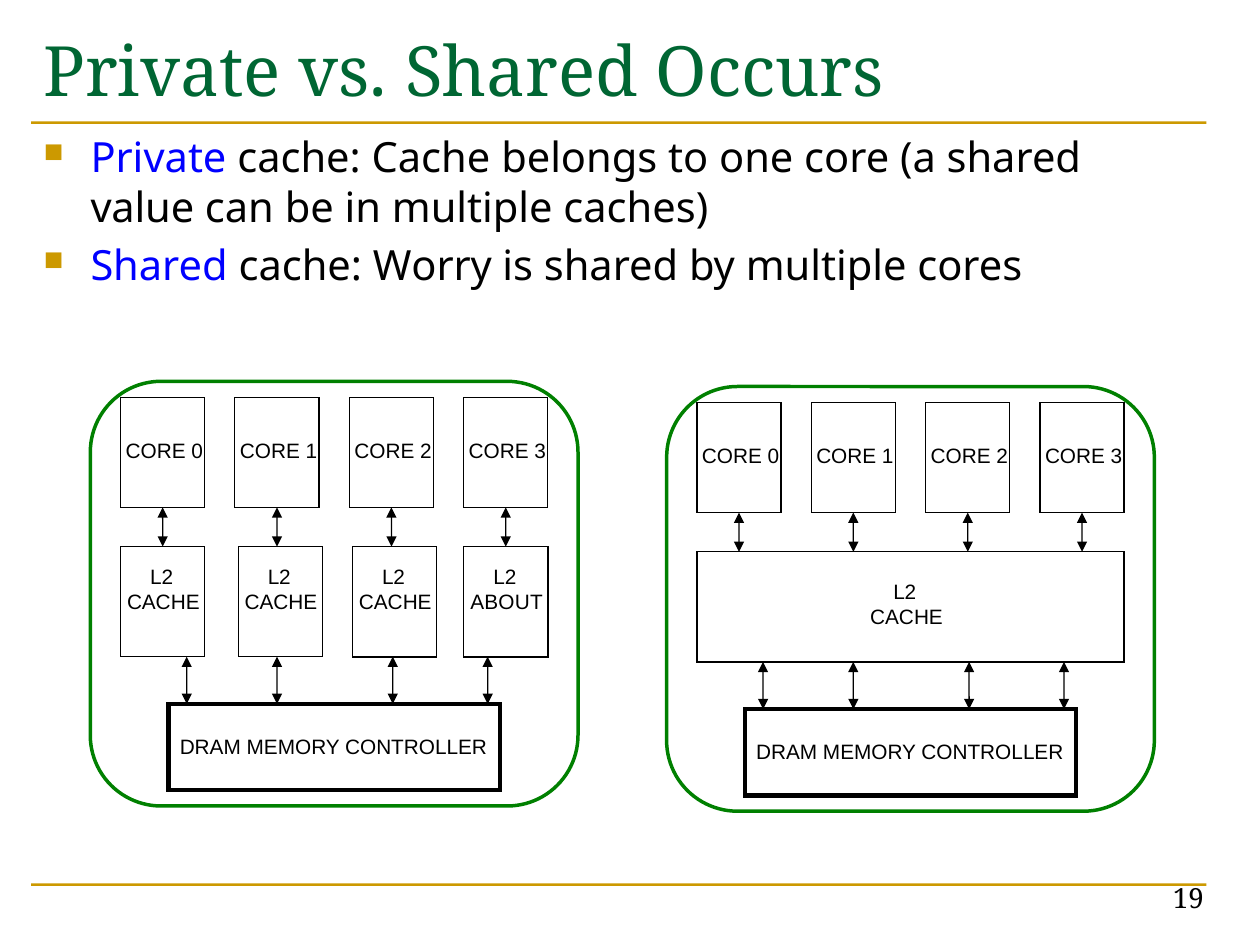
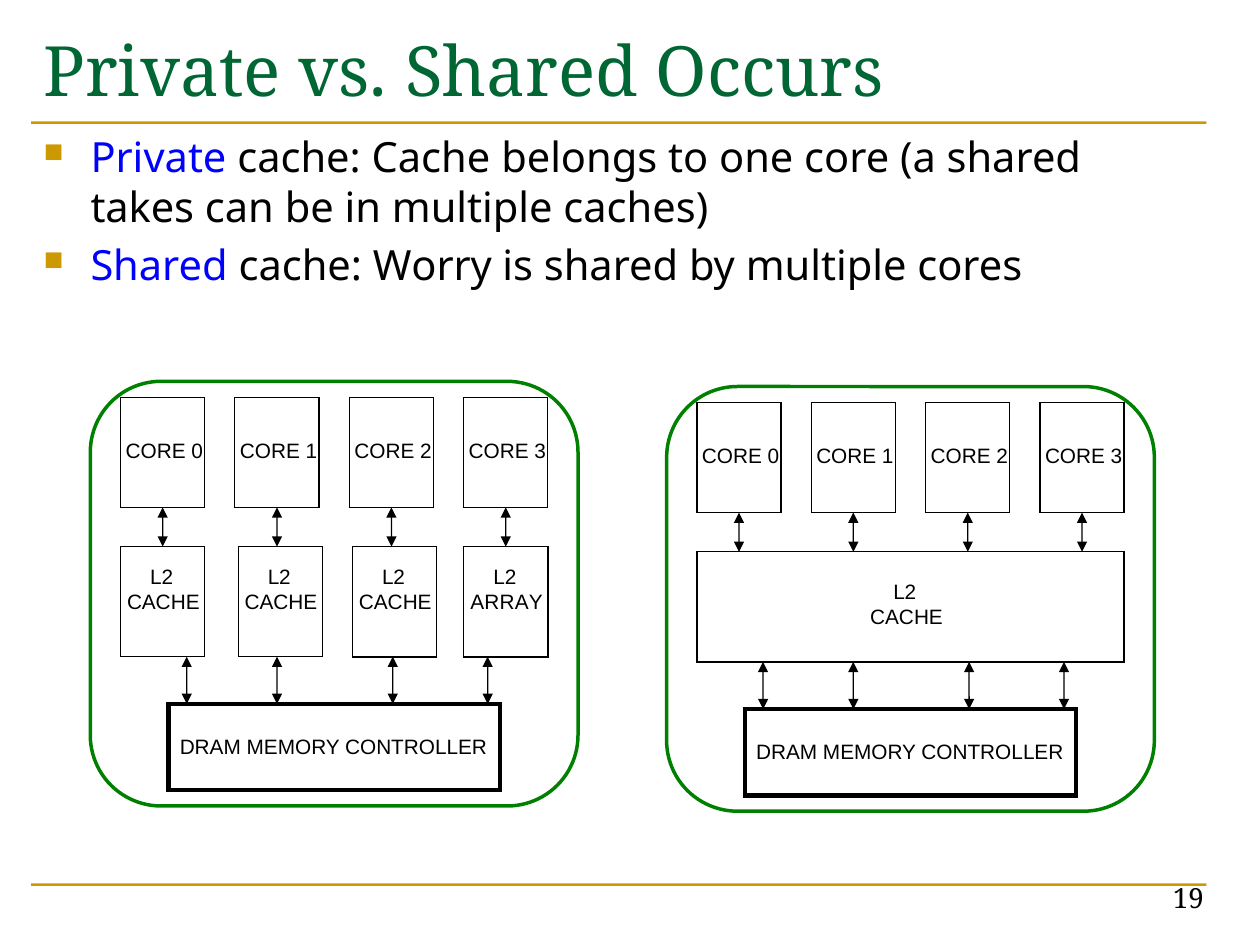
value: value -> takes (142, 209)
ABOUT: ABOUT -> ARRAY (507, 603)
